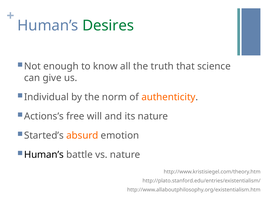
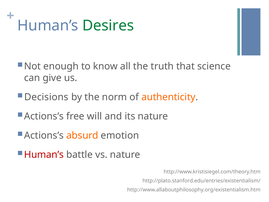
Individual: Individual -> Decisions (46, 97)
Started’s: Started’s -> Actions’s (44, 135)
Human’s colour: black -> red (44, 154)
